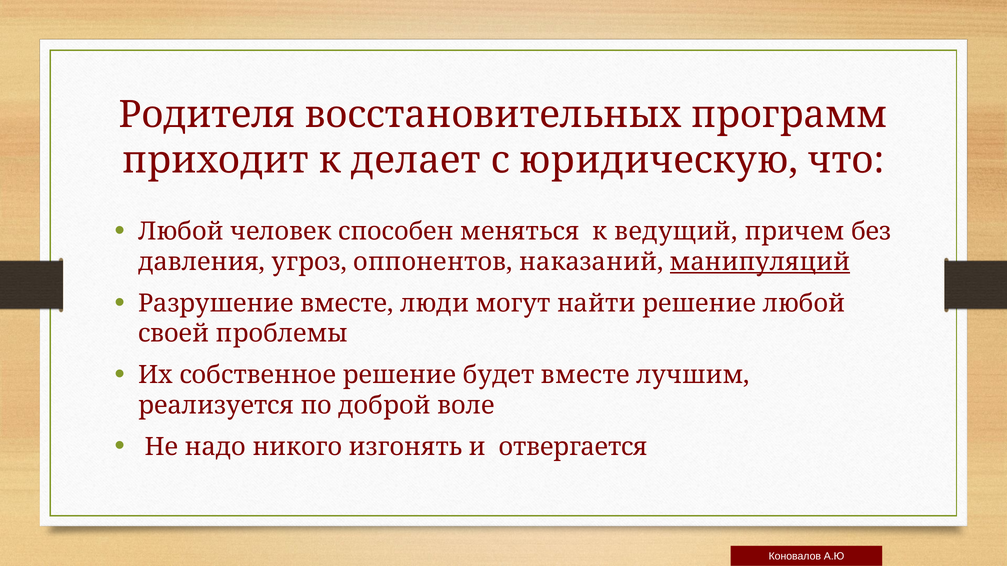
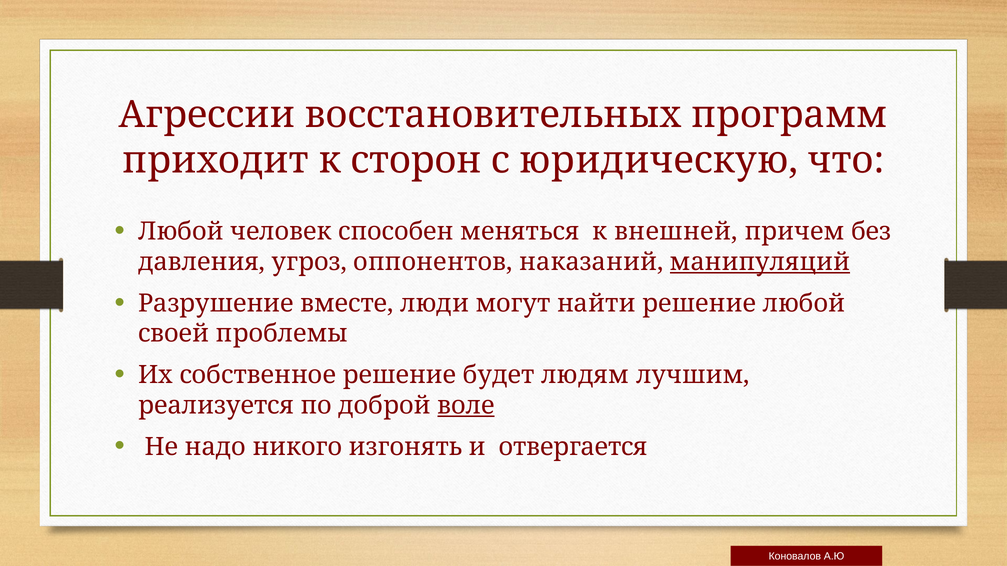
Родителя: Родителя -> Агрессии (207, 115)
делает: делает -> сторон (416, 160)
ведущий: ведущий -> внешней (676, 232)
будет вместе: вместе -> людям (585, 375)
воле underline: none -> present (466, 406)
